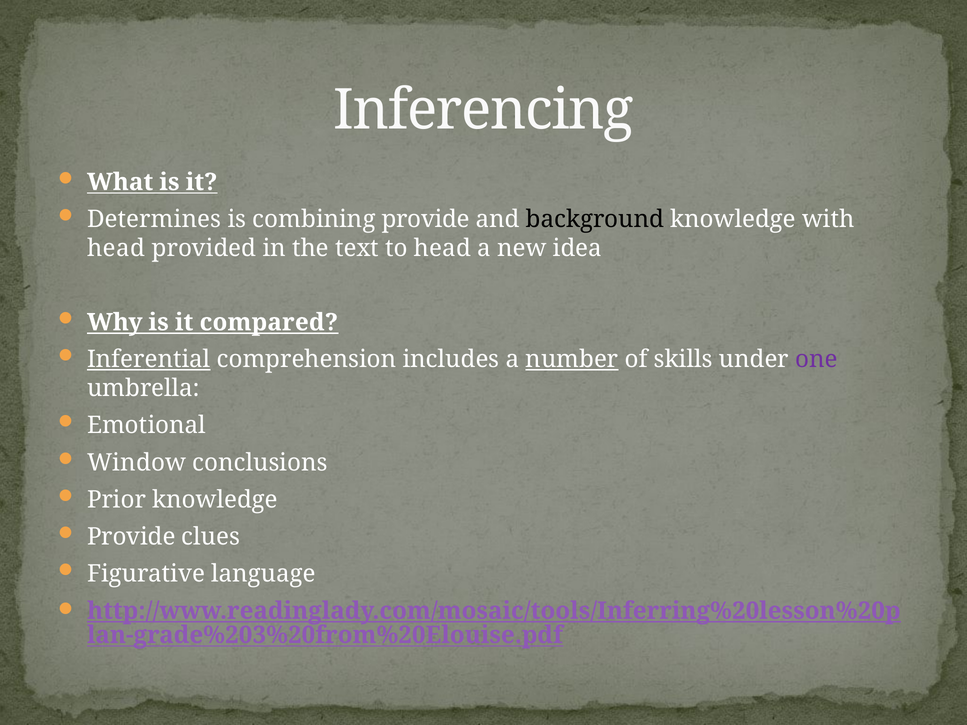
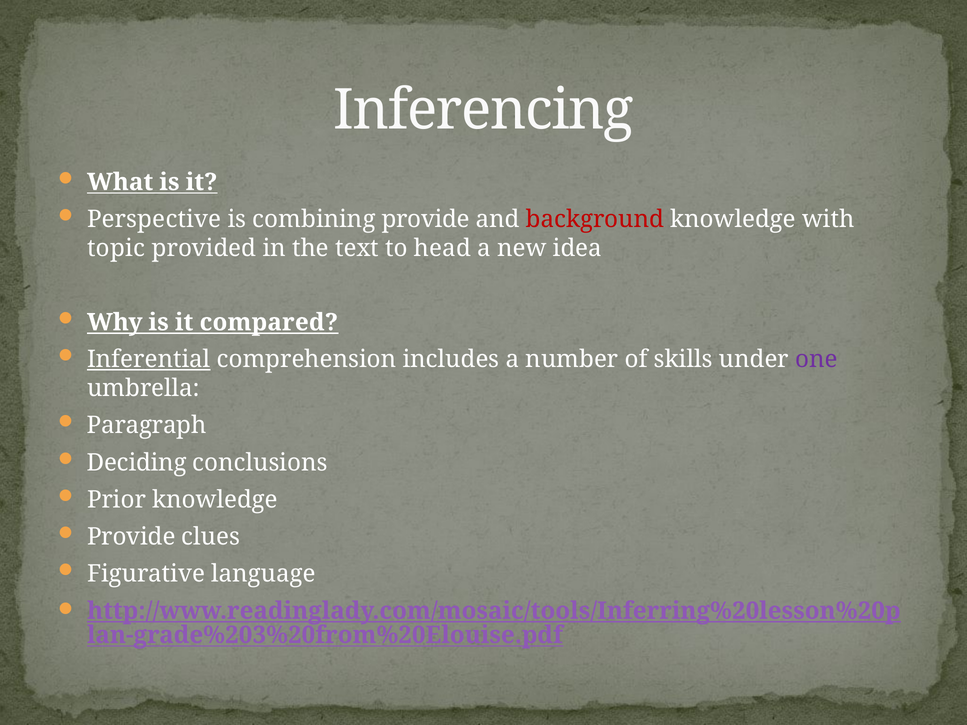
Determines: Determines -> Perspective (154, 219)
background colour: black -> red (595, 219)
head: head -> topic (116, 248)
number underline: present -> none (572, 360)
Emotional: Emotional -> Paragraph (147, 426)
Window: Window -> Deciding (137, 463)
